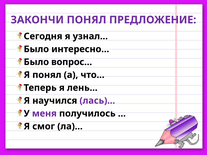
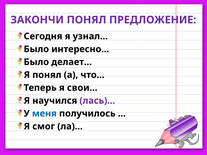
вопрос…: вопрос… -> делает… (72, 62)
лень…: лень… -> свои… (82, 88)
меня colour: purple -> blue (44, 114)
